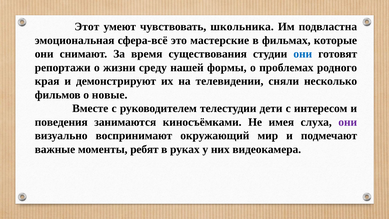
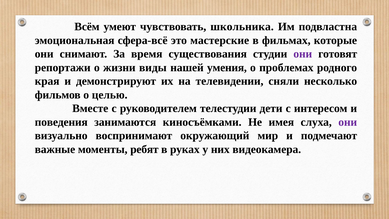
Этот: Этот -> Всём (87, 27)
они colour: blue -> purple (303, 54)
среду: среду -> виды (153, 67)
формы: формы -> умения (227, 67)
новые: новые -> целью (110, 95)
